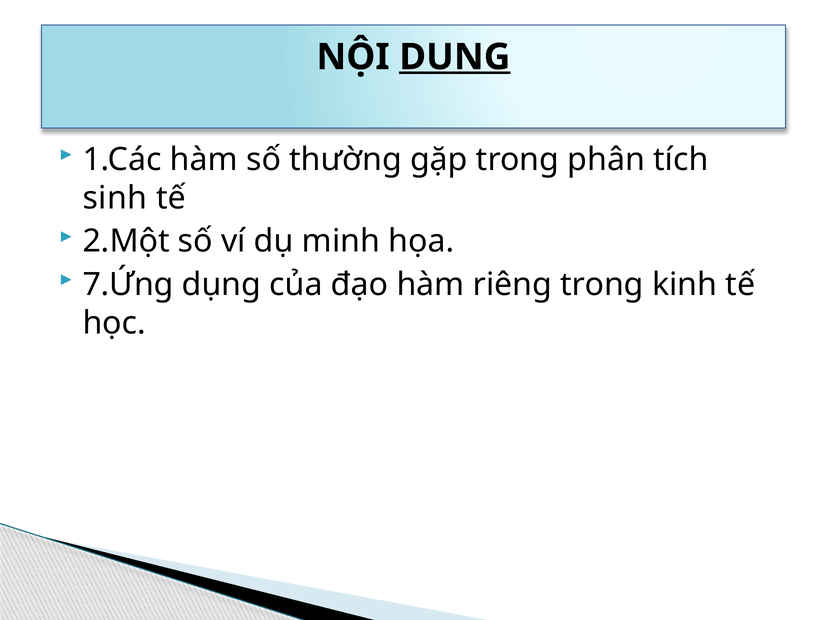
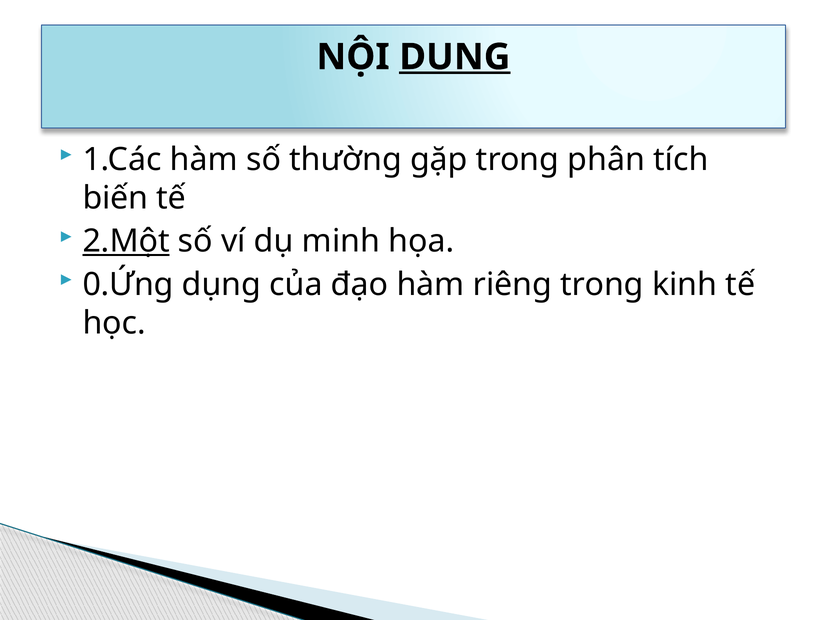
sinh: sinh -> biến (115, 198)
2.Một underline: none -> present (126, 241)
7.Ứng: 7.Ứng -> 0.Ứng (128, 285)
